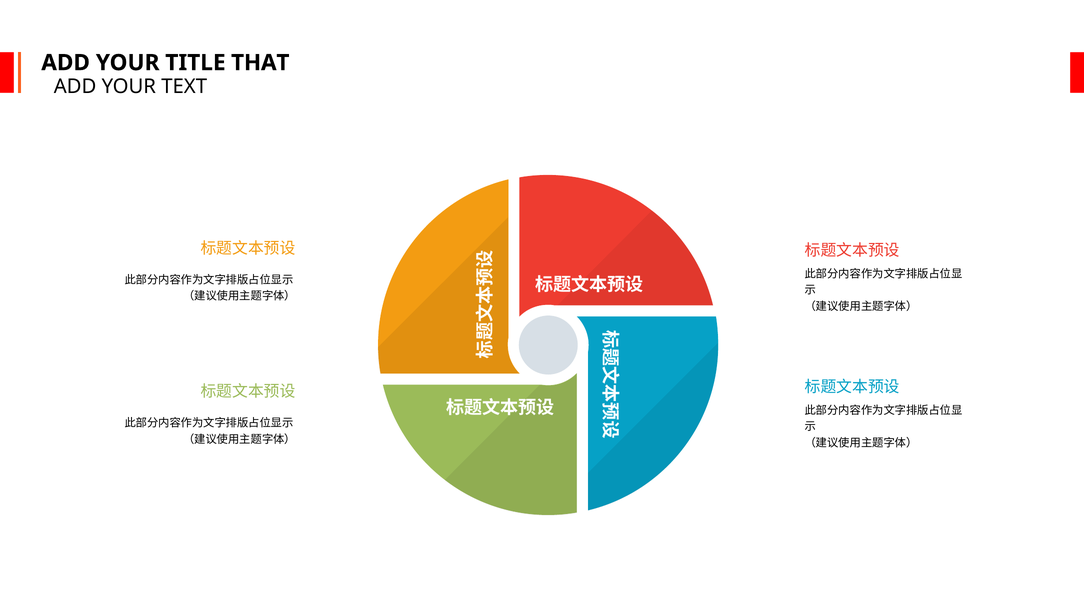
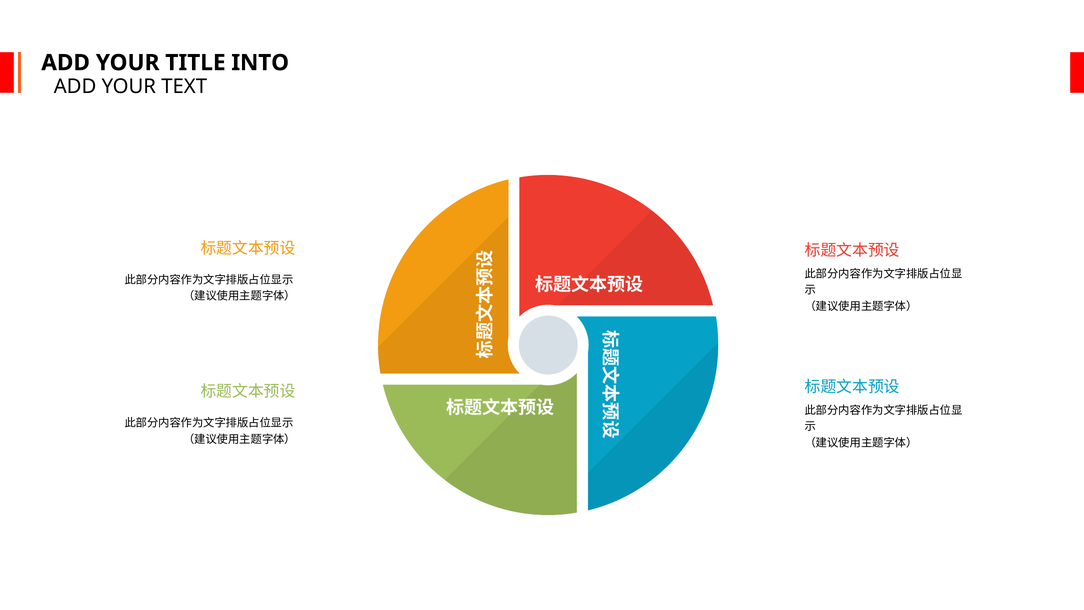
THAT: THAT -> INTO (260, 63)
